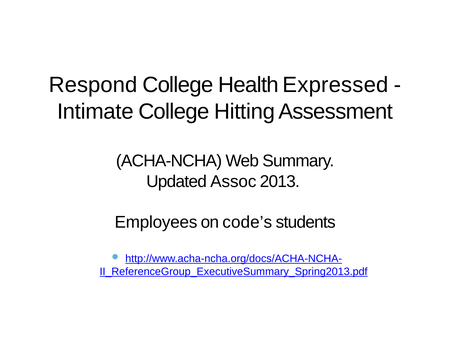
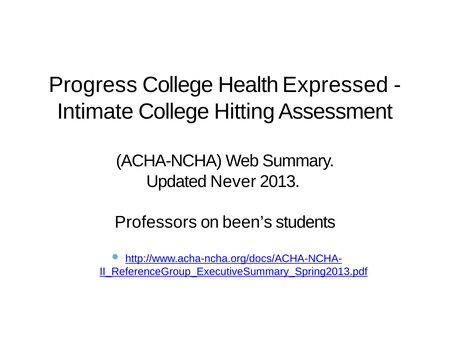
Respond: Respond -> Progress (93, 85)
Assoc: Assoc -> Never (233, 181)
Employees: Employees -> Professors (156, 222)
code’s: code’s -> been’s (247, 222)
